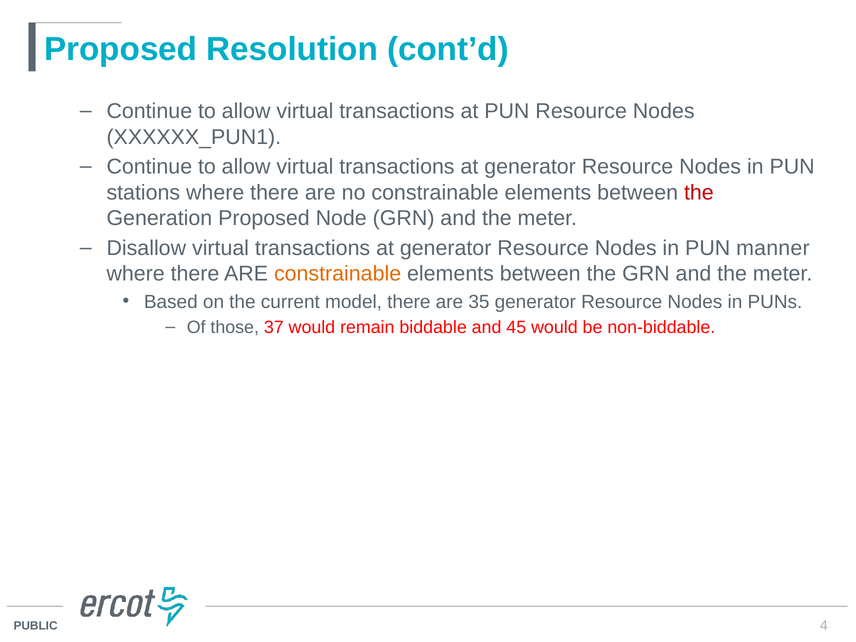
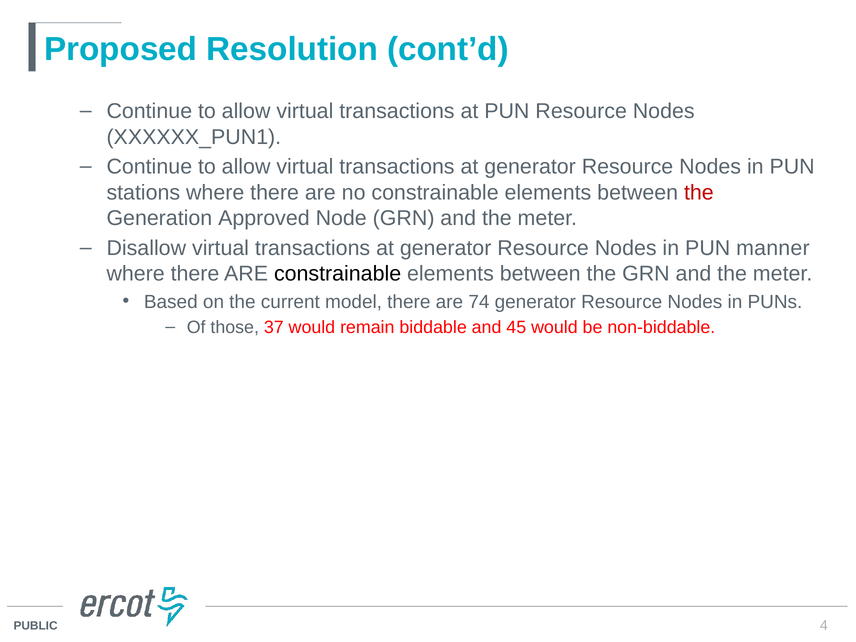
Generation Proposed: Proposed -> Approved (264, 218)
constrainable colour: orange -> black (338, 274)
35: 35 -> 74 (479, 302)
